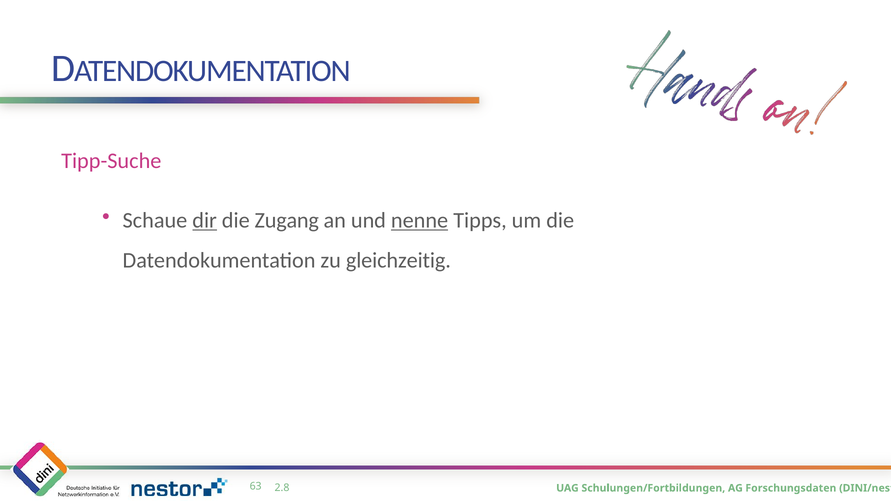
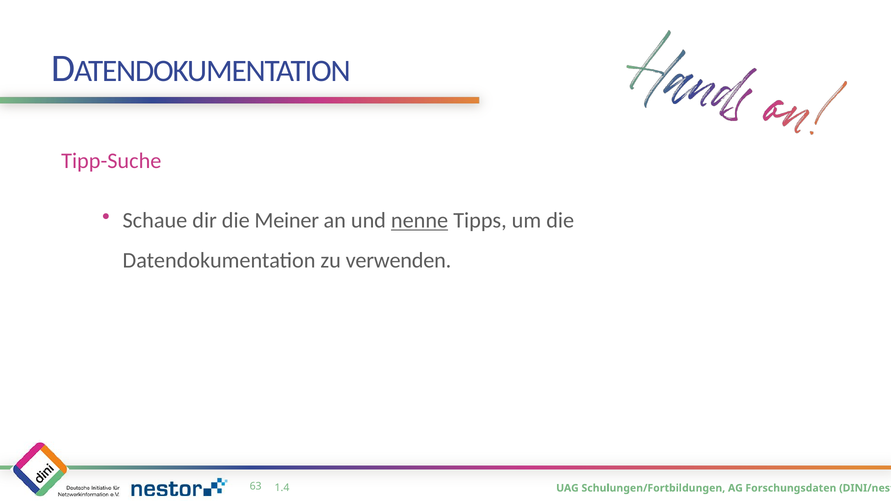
dir underline: present -> none (205, 220)
Zugang: Zugang -> Meiner (287, 220)
gleichzeitig: gleichzeitig -> verwenden (398, 261)
2.8: 2.8 -> 1.4 (282, 488)
